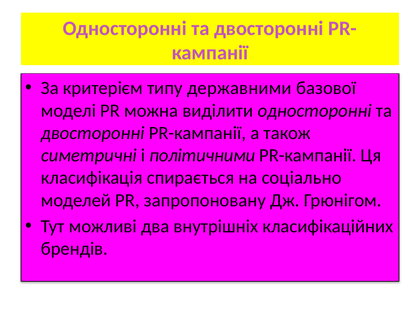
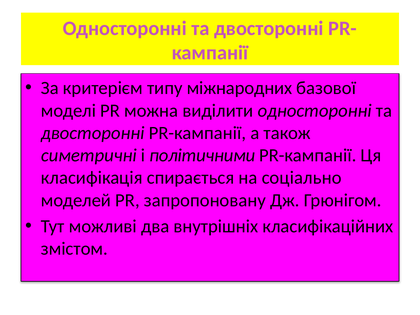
державними: державними -> міжнародних (240, 88)
брендів: брендів -> змістом (74, 249)
